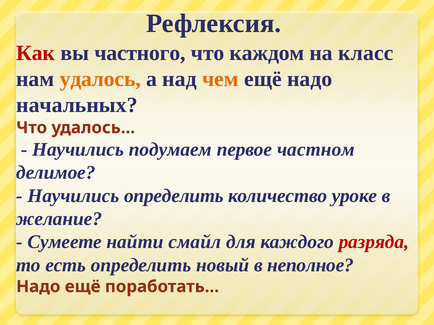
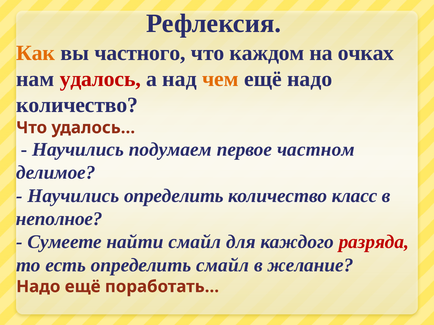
Как colour: red -> orange (36, 53)
класс: класс -> очках (366, 53)
удалось colour: orange -> red (100, 79)
начальных: начальных -> количество (77, 105)
уроке: уроке -> класс (355, 196)
желание: желание -> неполное (59, 219)
определить новый: новый -> смайл (223, 265)
неполное: неполное -> желание (310, 265)
